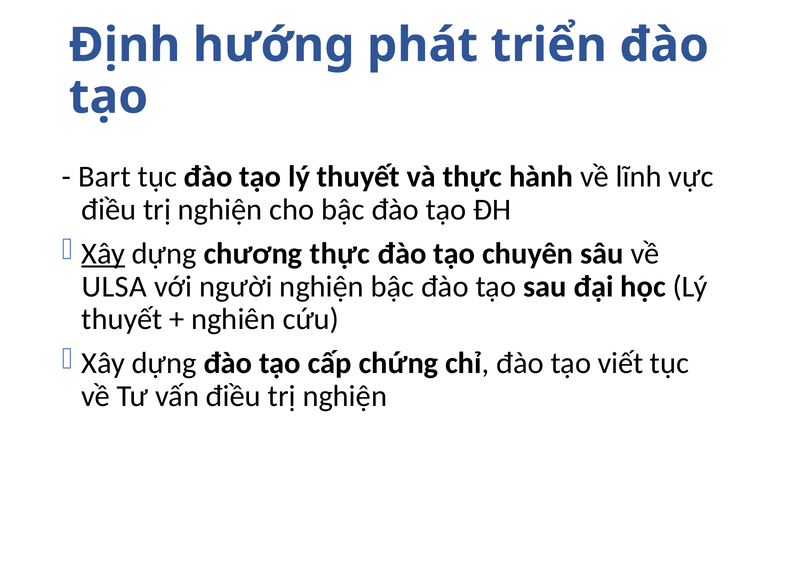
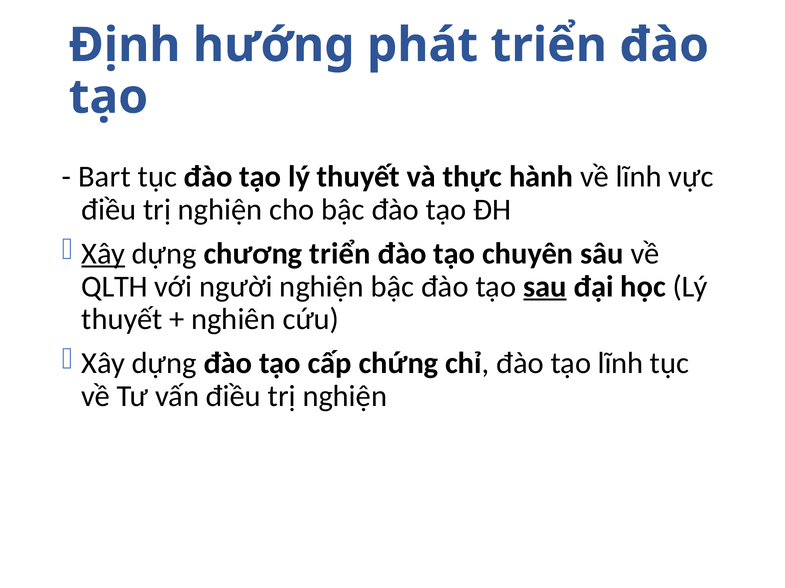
chương thực: thực -> triển (340, 254)
ULSA: ULSA -> QLTH (115, 287)
sau underline: none -> present (545, 287)
tạo viết: viết -> lĩnh (621, 364)
